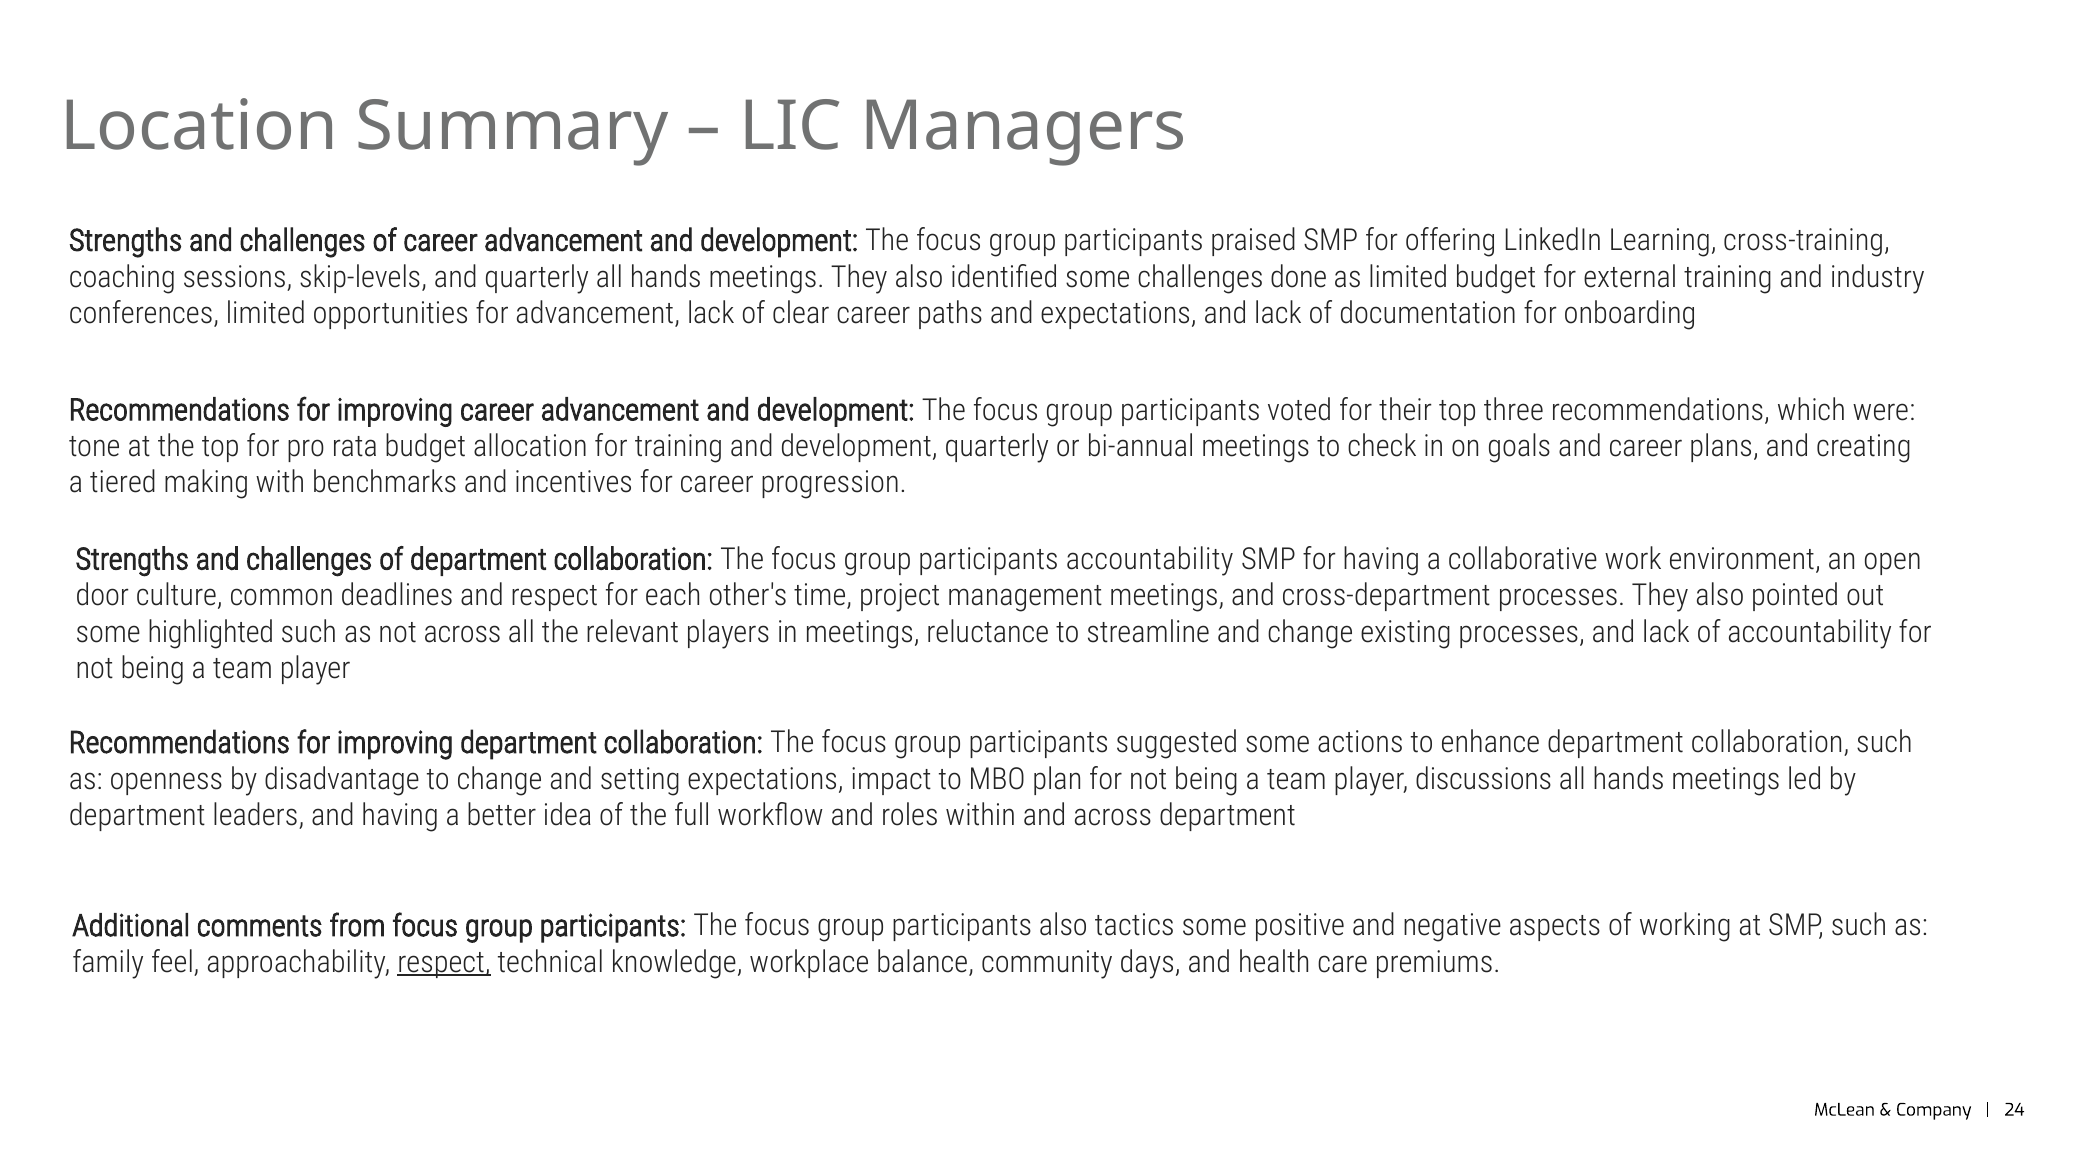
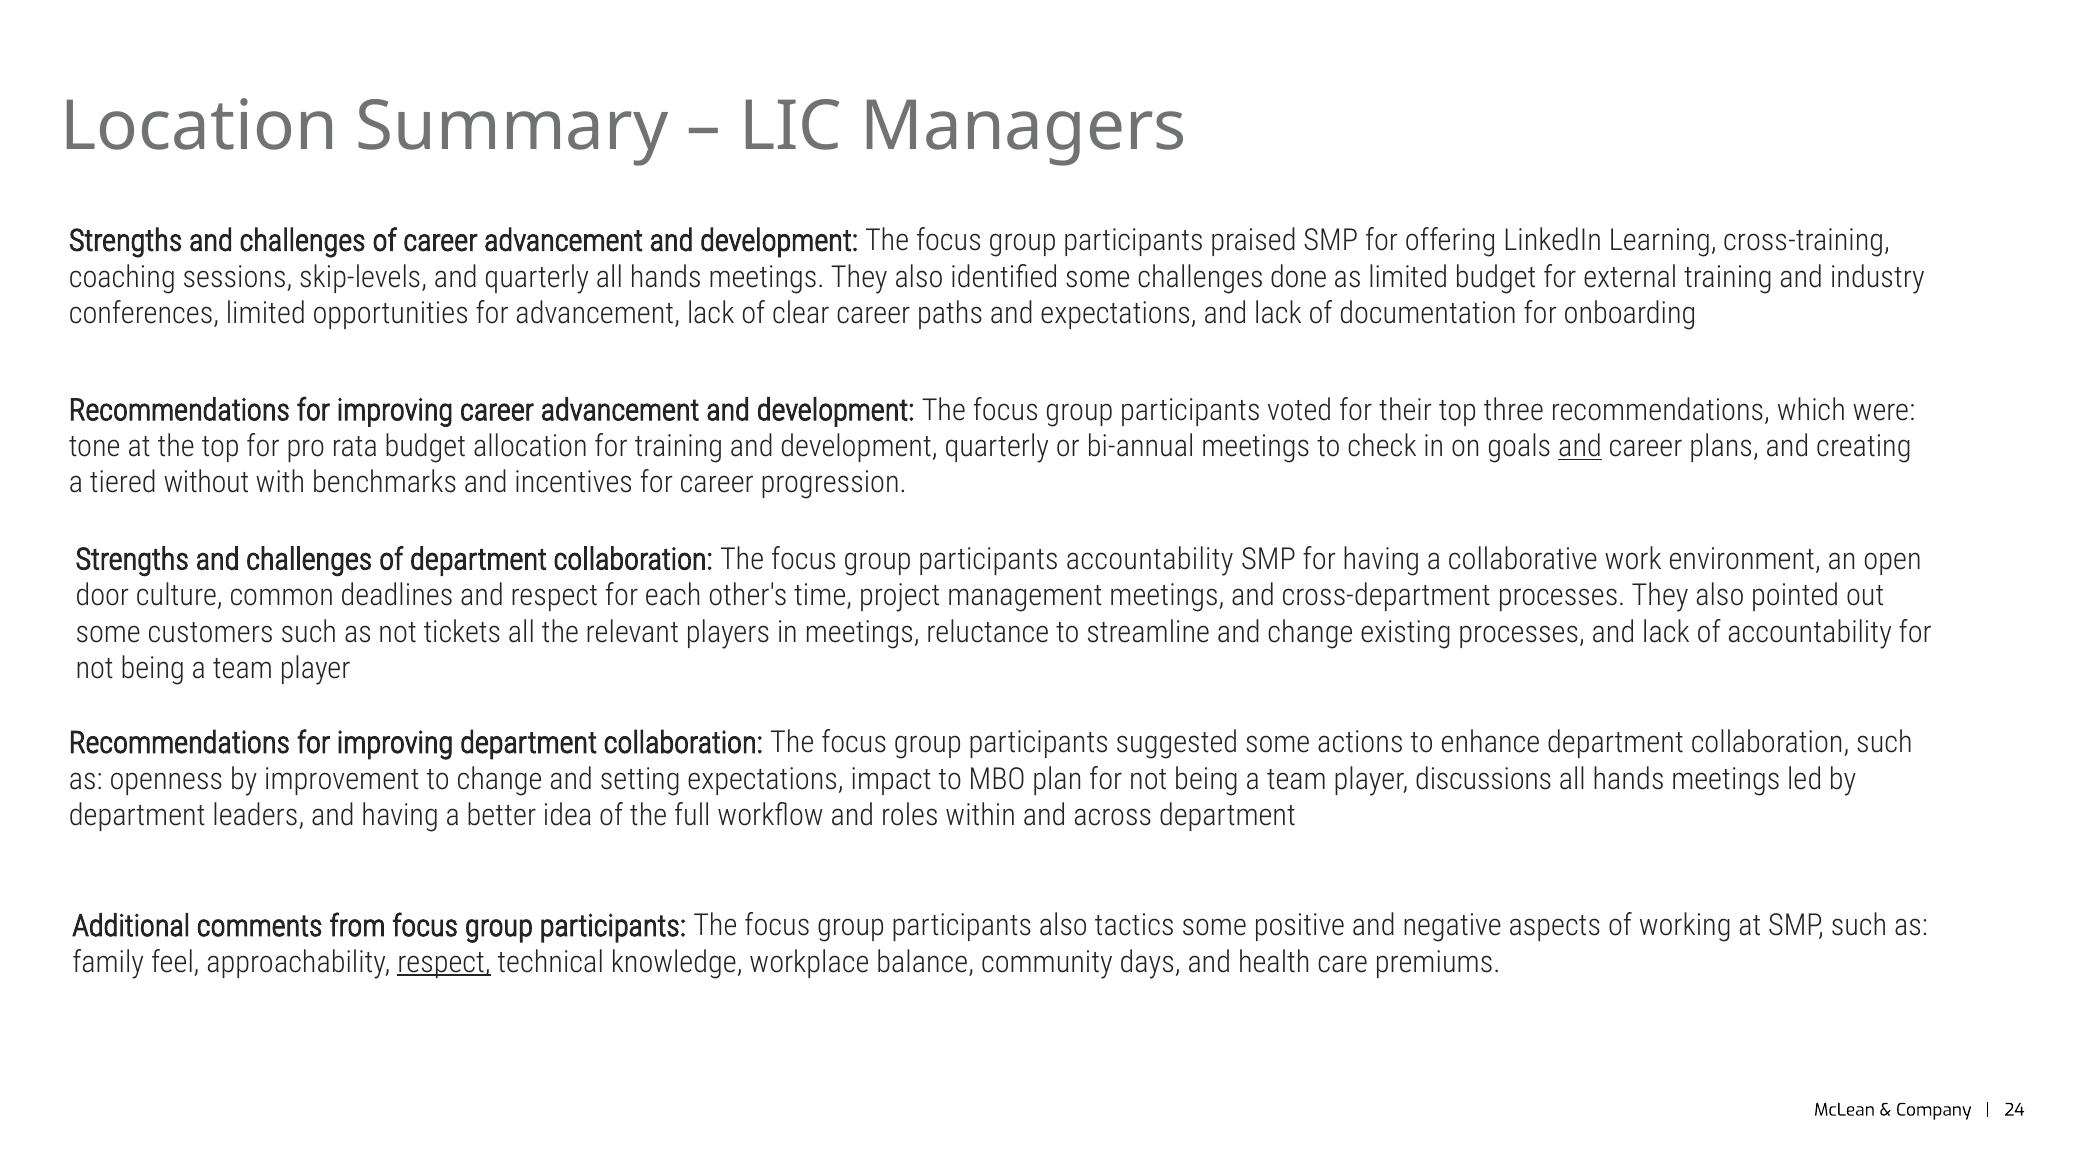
and underline: none -> present (1580, 447)
making: making -> without (206, 483)
highlighted: highlighted -> customers (211, 632)
not across: across -> tickets (462, 632)
disadvantage: disadvantage -> improvement (342, 779)
